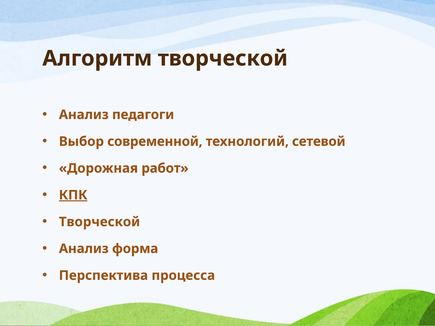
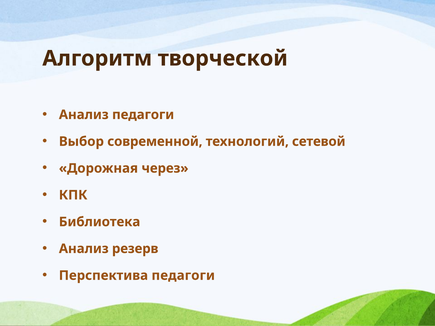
работ: работ -> через (165, 168)
КПК underline: present -> none (73, 195)
Творческой: Творческой -> Библиотека (100, 222)
форма: форма -> резерв (135, 249)
Перспектива процесса: процесса -> педагоги (183, 276)
